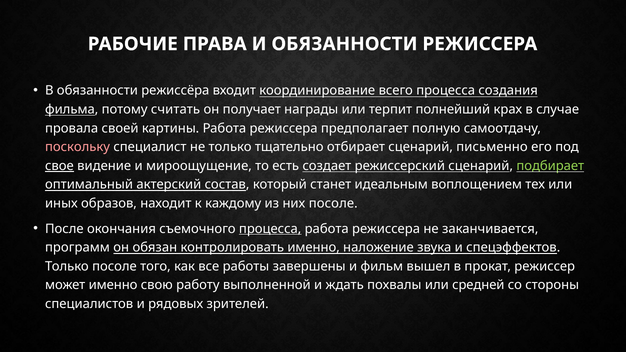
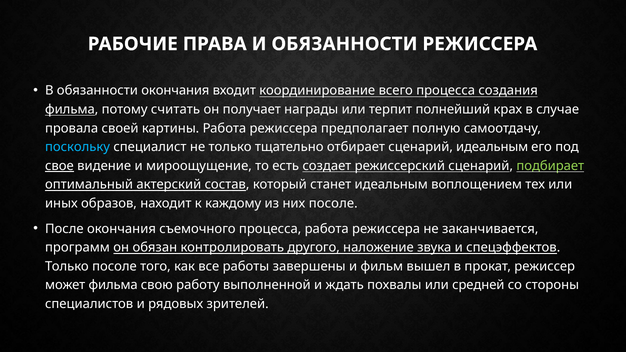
обязанности режиссёра: режиссёра -> окончания (175, 91)
поскольку colour: pink -> light blue (78, 147)
сценарий письменно: письменно -> идеальным (492, 147)
процесса underline: present -> none (270, 229)
контролировать именно: именно -> другого (314, 248)
может именно: именно -> фильма (113, 285)
